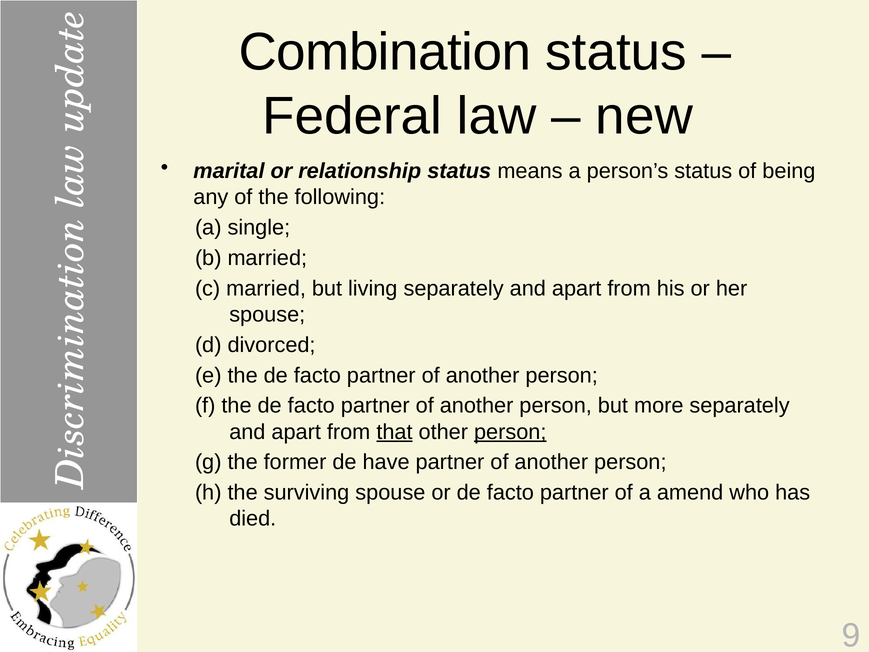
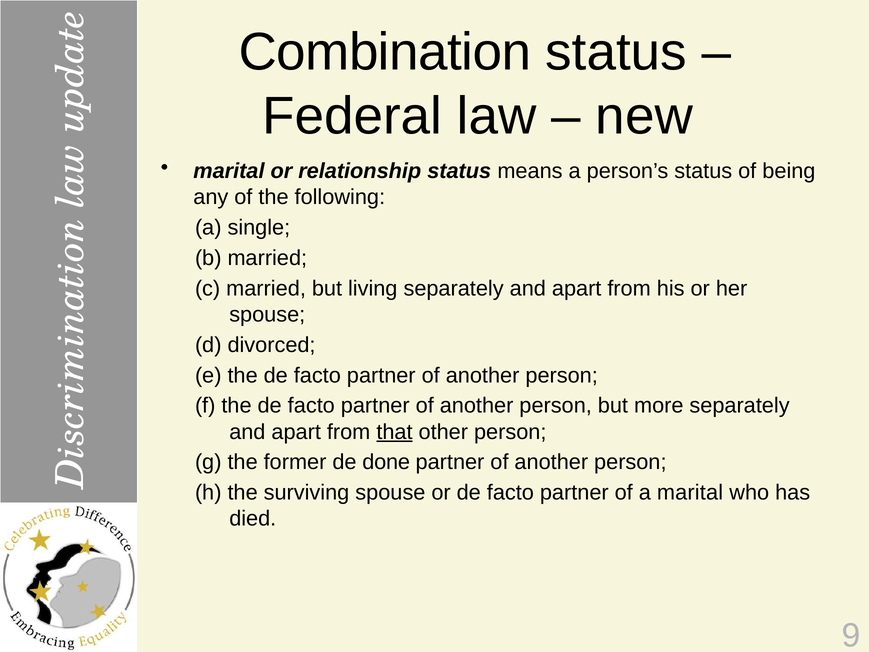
person underline: present -> none (510, 432)
have: have -> done (386, 462)
a amend: amend -> marital (690, 493)
